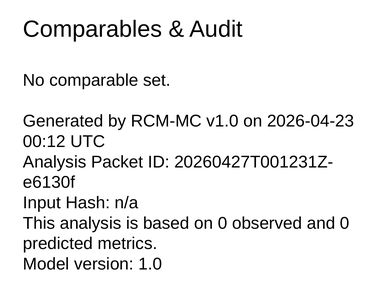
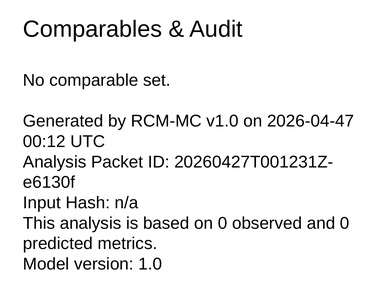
2026-04-23: 2026-04-23 -> 2026-04-47 (311, 121)
